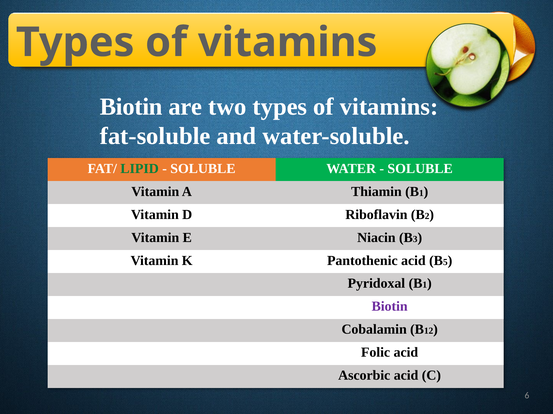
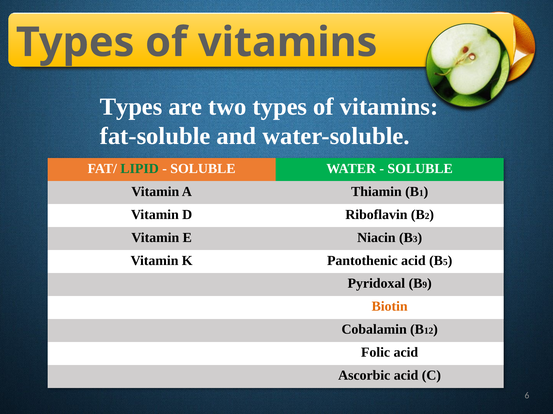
Biotin: Biotin -> Types (131, 107)
1: 1 -> 9 (425, 285)
Biotin colour: purple -> orange (390, 307)
